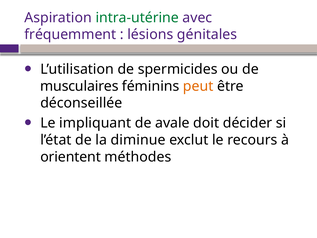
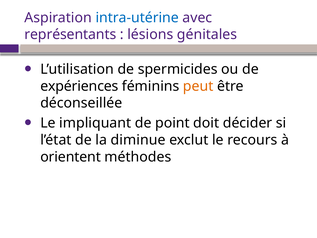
intra-utérine colour: green -> blue (137, 18)
fréquemment: fréquemment -> représentants (70, 35)
musculaires: musculaires -> expériences (79, 86)
avale: avale -> point (172, 123)
